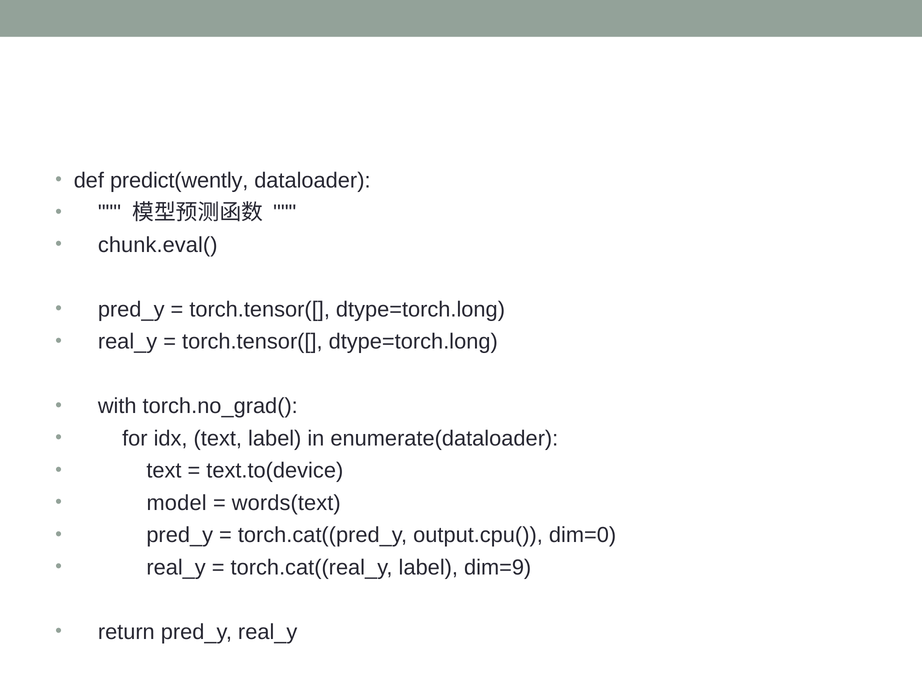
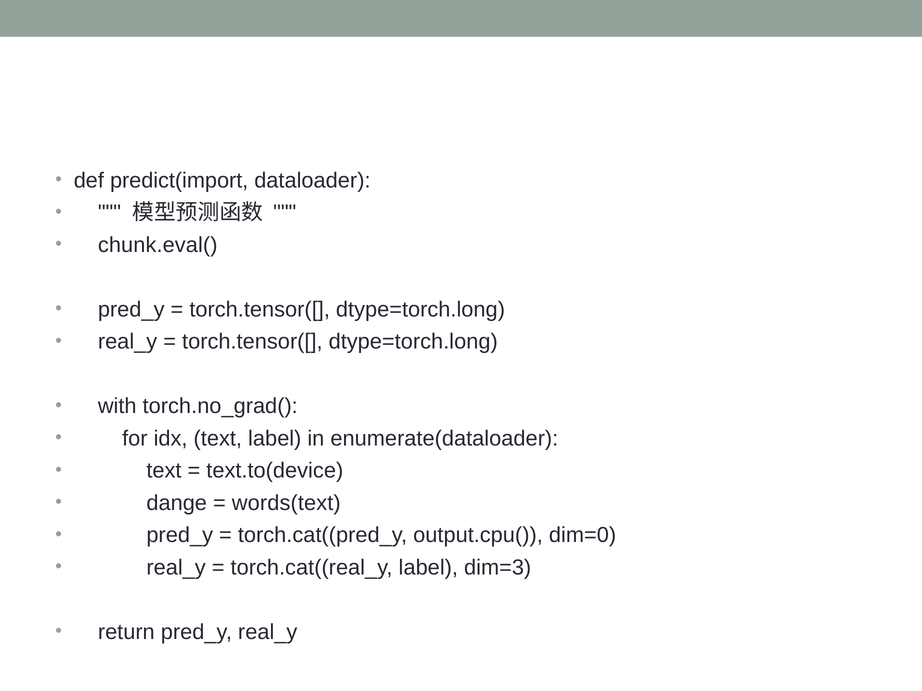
predict(wently: predict(wently -> predict(import (179, 181)
model: model -> dange (177, 503)
dim=9: dim=9 -> dim=3 (498, 568)
